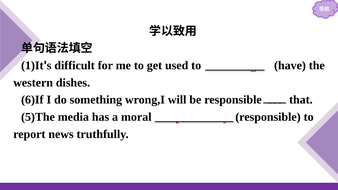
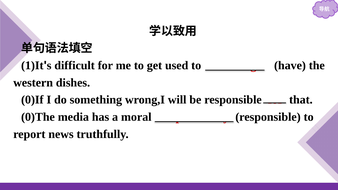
6)If: 6)If -> 0)If (32, 100)
5)The: 5)The -> 0)The (38, 117)
